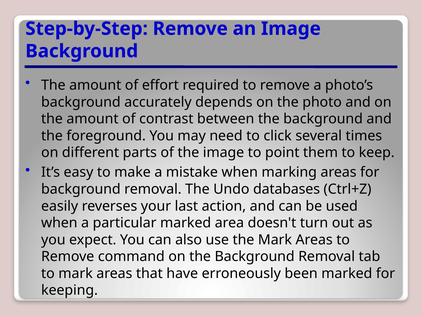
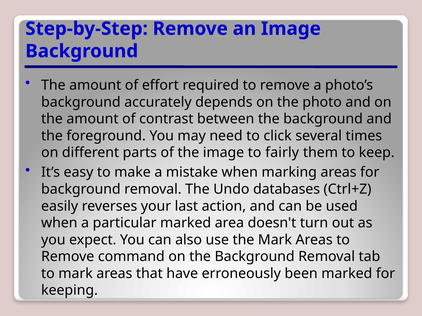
point: point -> fairly (282, 153)
